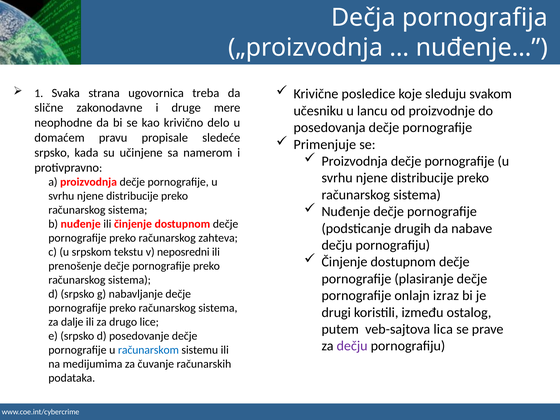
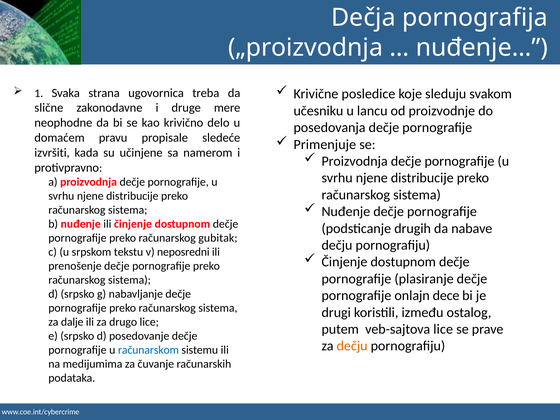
srpsko: srpsko -> izvršiti (52, 153)
zahteva: zahteva -> gubitak (218, 238)
izraz: izraz -> dece (446, 296)
veb-sajtova lica: lica -> lice (443, 329)
dečju colour: purple -> orange (352, 346)
